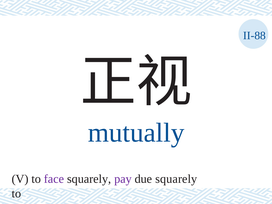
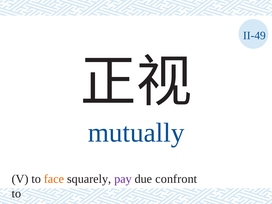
II-88: II-88 -> II-49 (254, 36)
face colour: purple -> orange (54, 179)
due squarely: squarely -> confront (176, 179)
